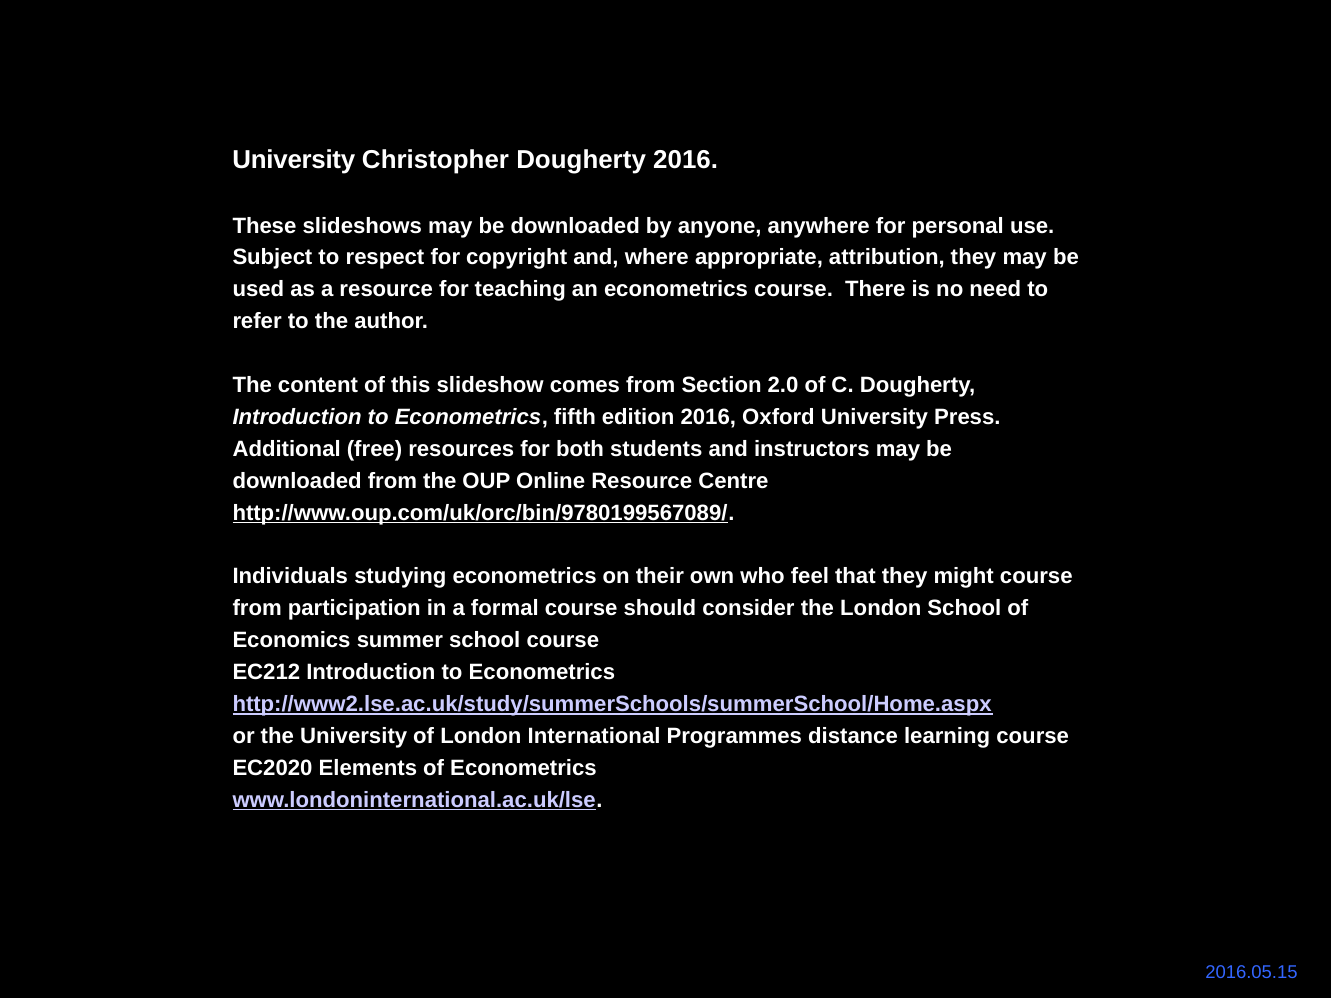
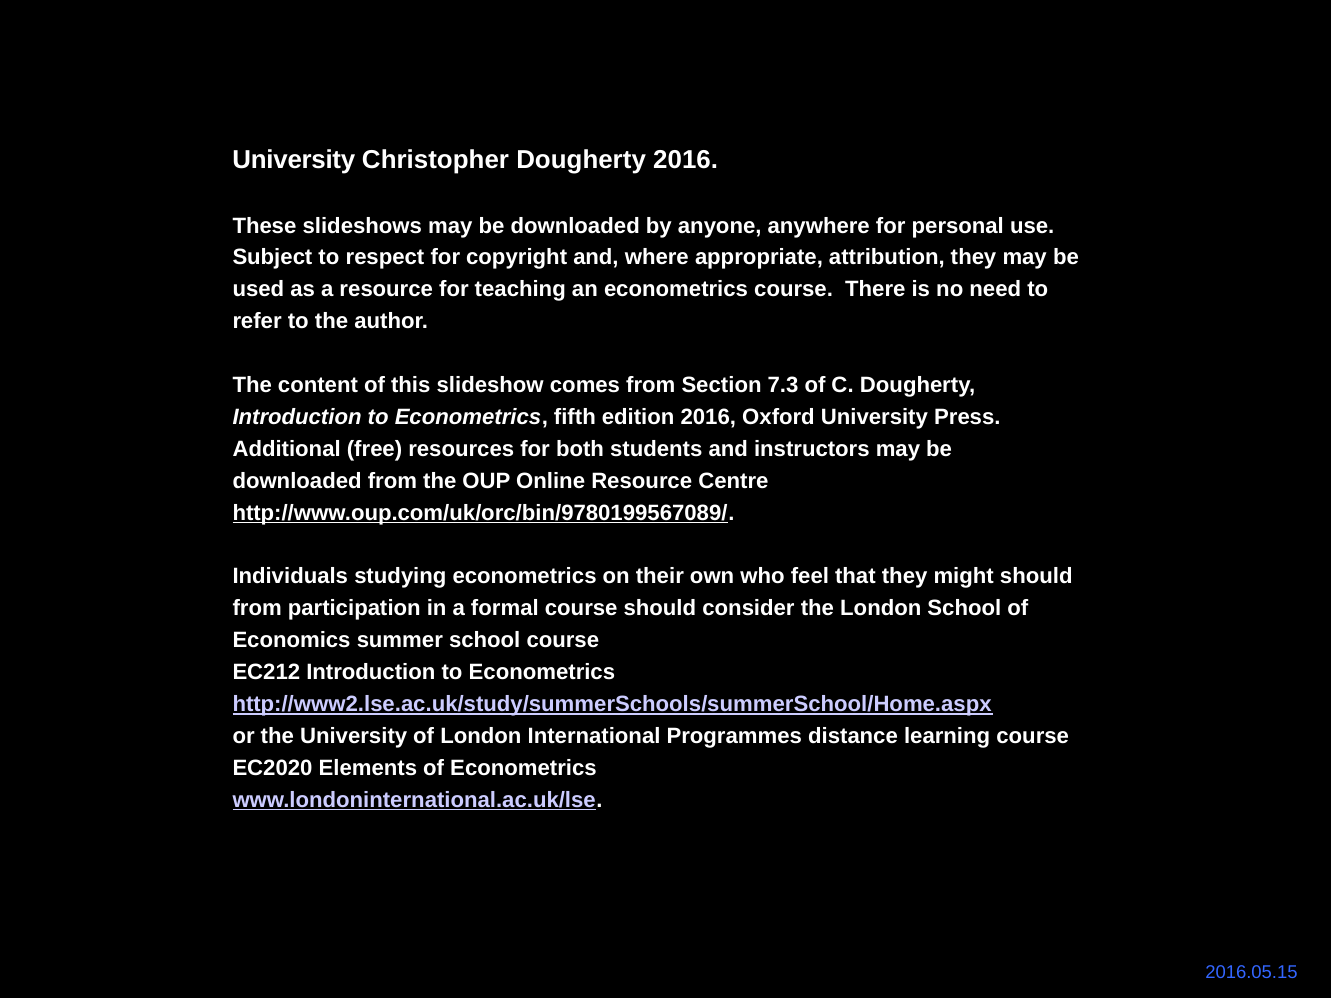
2.0: 2.0 -> 7.3 (783, 385)
might course: course -> should (1036, 577)
